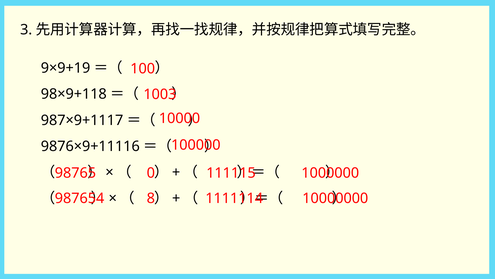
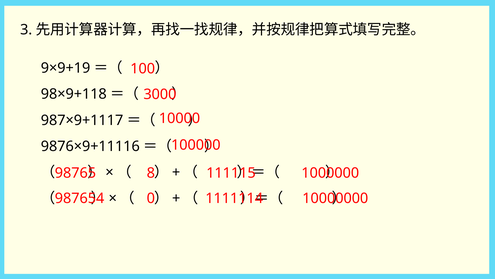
1003: 1003 -> 3000 (160, 94)
0: 0 -> 8 (151, 173)
8: 8 -> 0 (151, 198)
